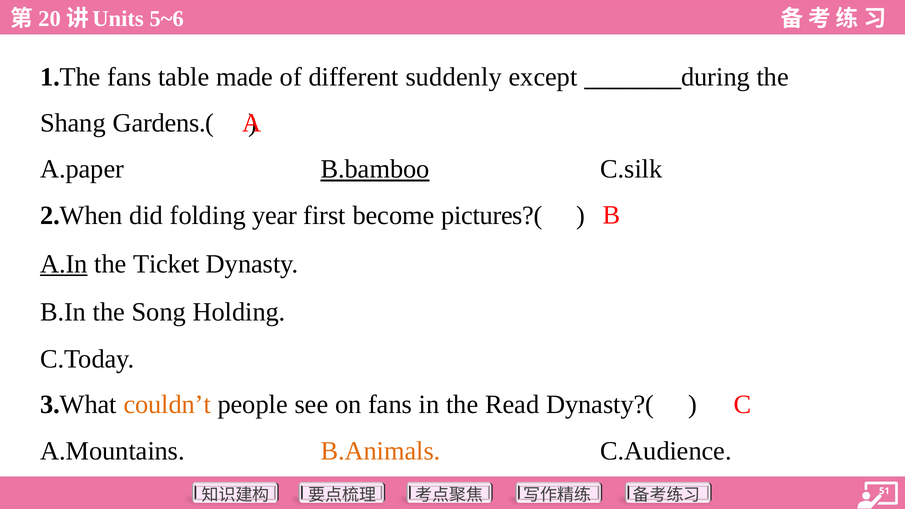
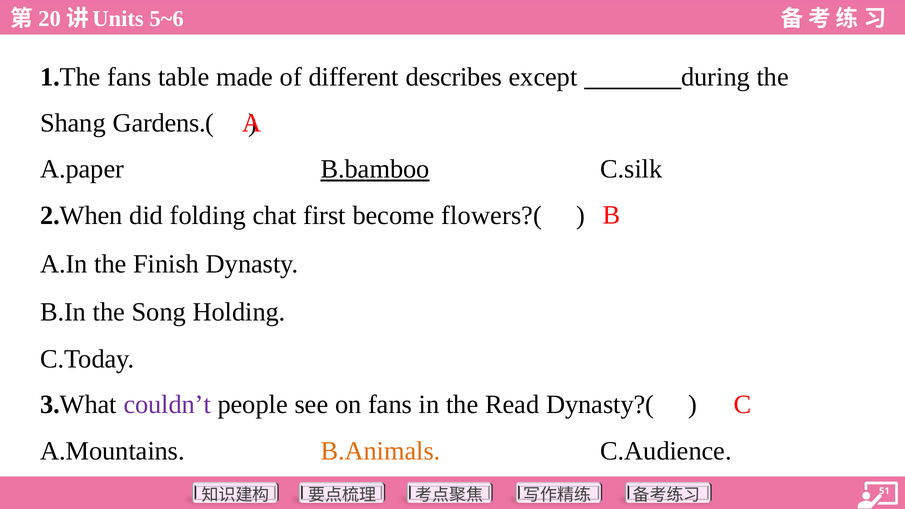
suddenly: suddenly -> describes (454, 77)
year: year -> chat (275, 215)
pictures?(: pictures?( -> flowers?( (492, 215)
A.In underline: present -> none (64, 264)
Ticket: Ticket -> Finish (166, 264)
couldn’t colour: orange -> purple (167, 405)
